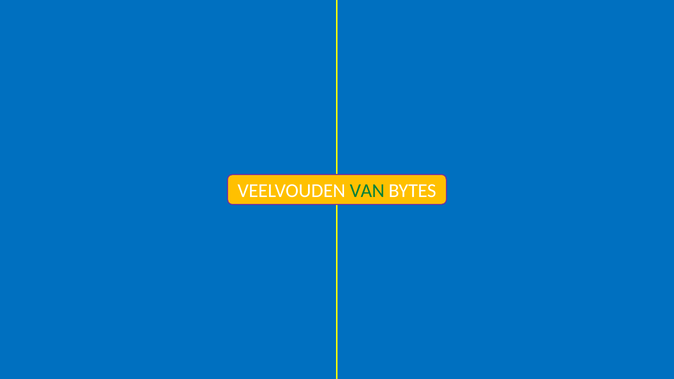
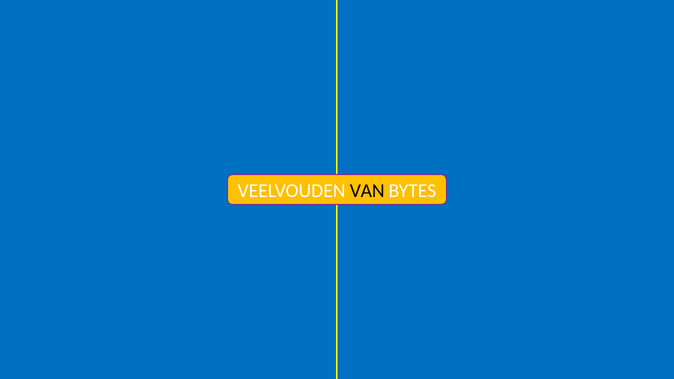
VAN colour: green -> black (367, 191)
